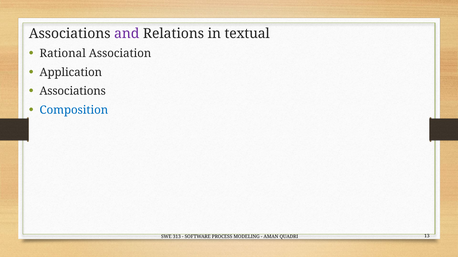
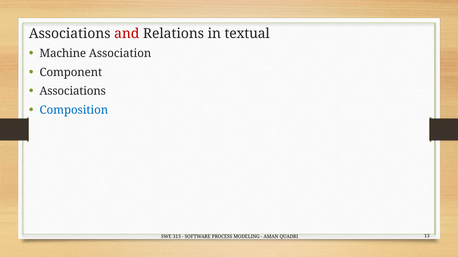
and colour: purple -> red (127, 34)
Rational: Rational -> Machine (63, 54)
Application: Application -> Component (71, 72)
